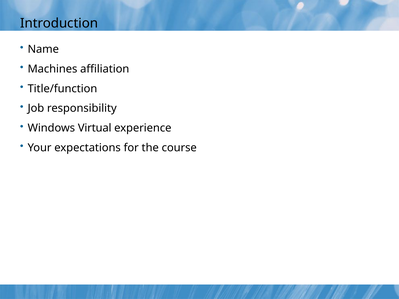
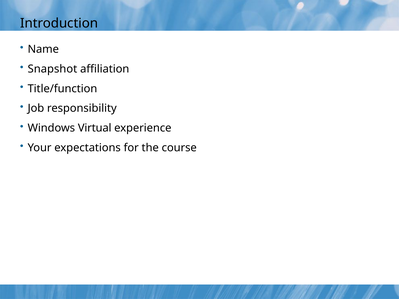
Machines: Machines -> Snapshot (52, 69)
